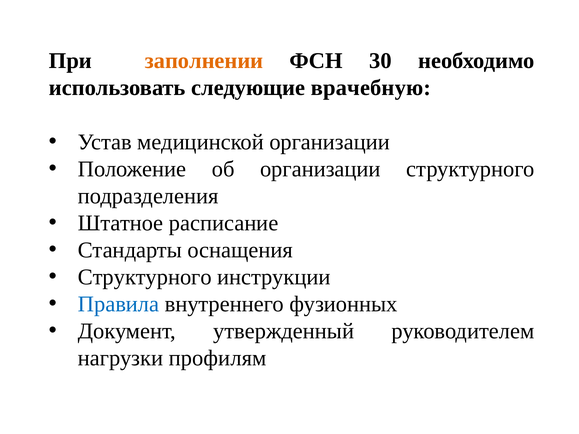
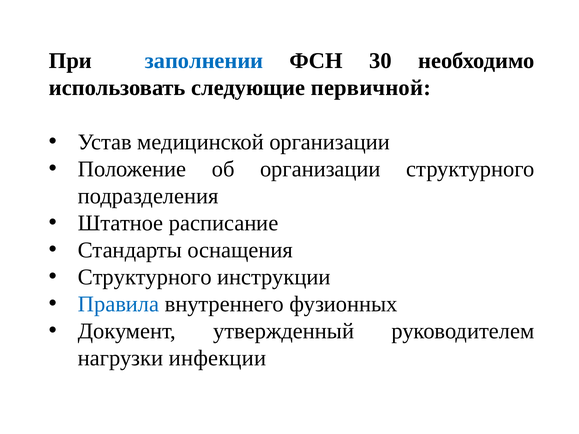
заполнении colour: orange -> blue (204, 61)
врачебную: врачебную -> первичной (371, 88)
профилям: профилям -> инфекции (217, 358)
